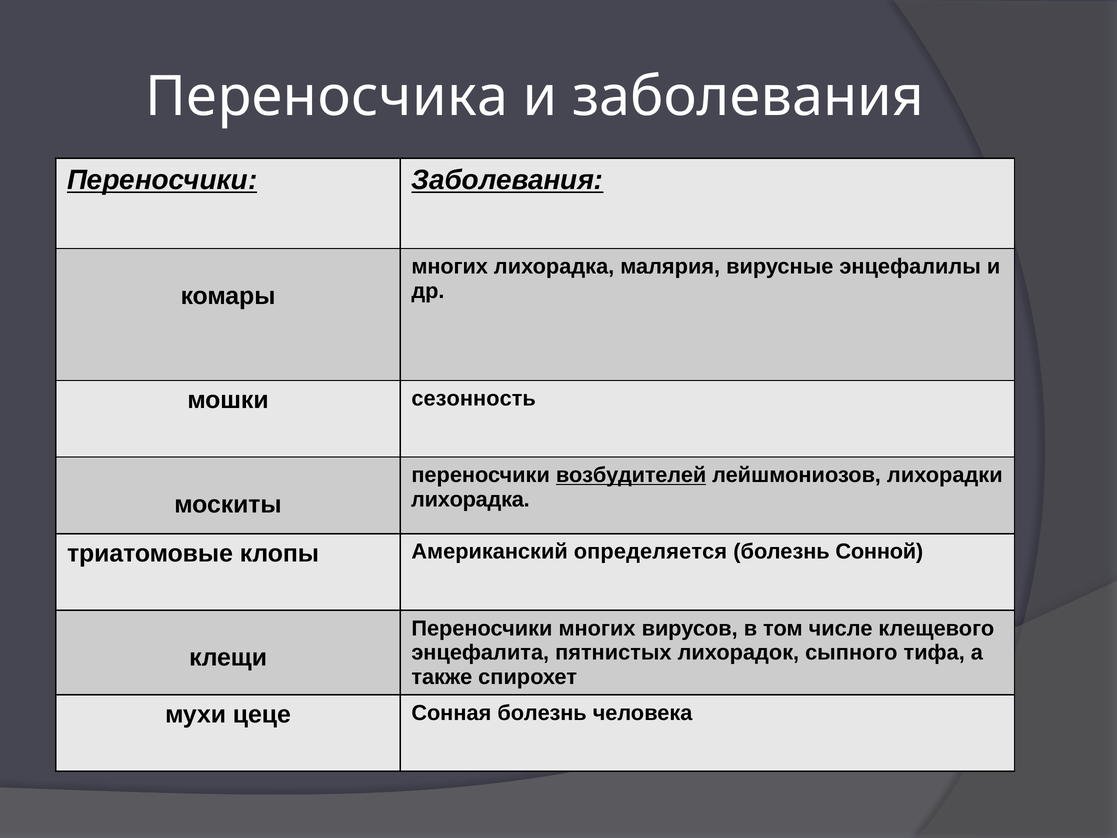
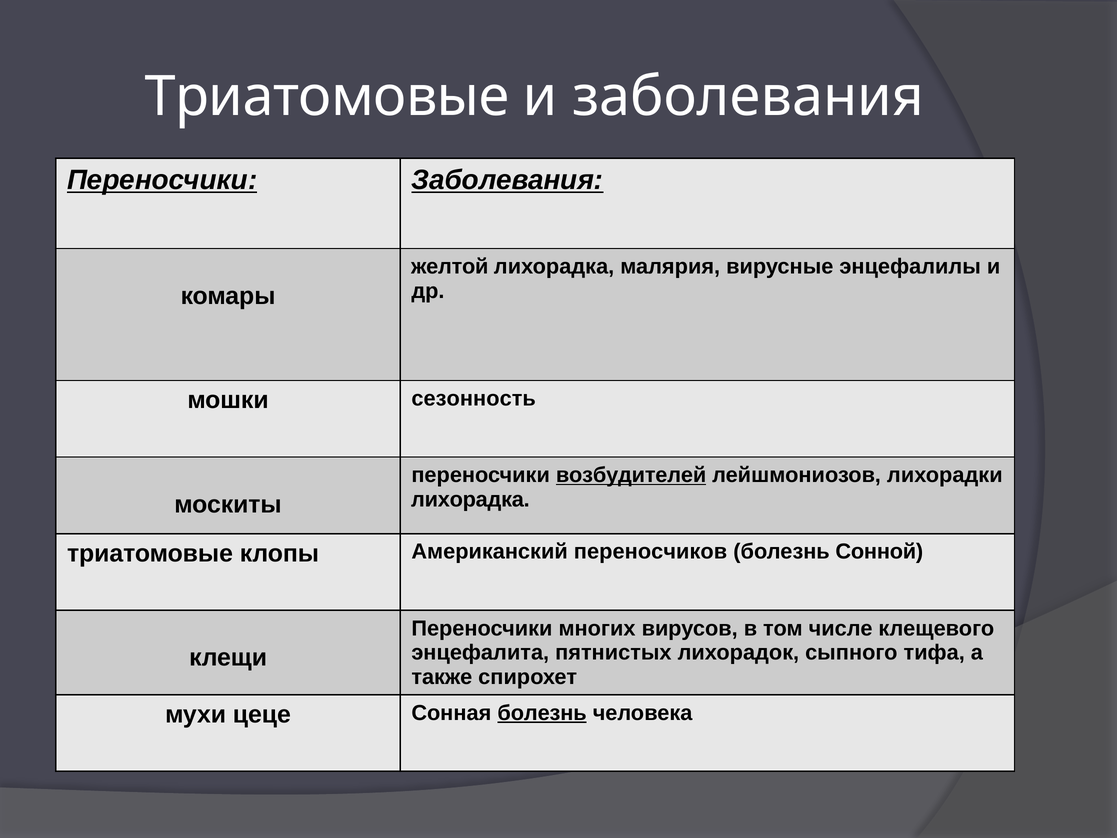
Переносчика: Переносчика -> Триатомовые (327, 97)
многих: многих -> желтой (450, 267)
определяется: определяется -> переносчиков (650, 552)
болезнь underline: none -> present (542, 713)
